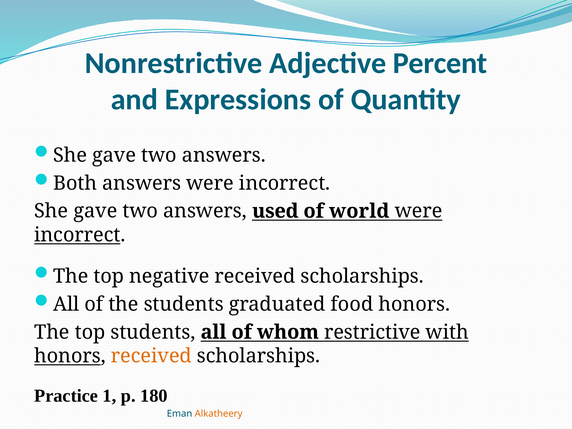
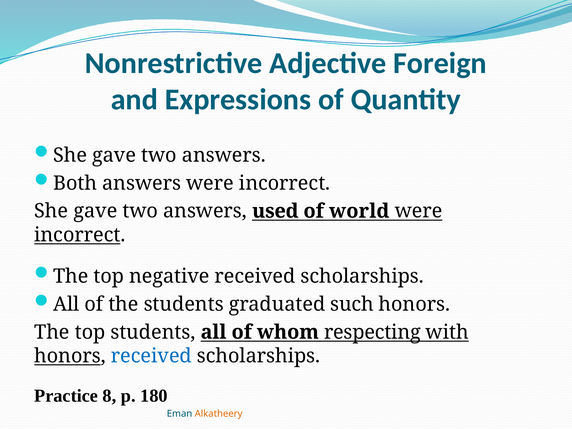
Percent: Percent -> Foreign (440, 63)
food: food -> such (352, 304)
restrictive: restrictive -> respecting (372, 332)
received colour: orange -> blue (151, 356)
1: 1 -> 8 (109, 396)
